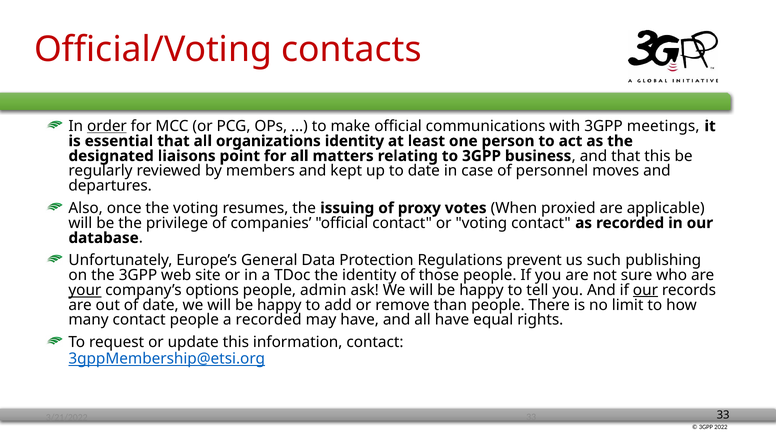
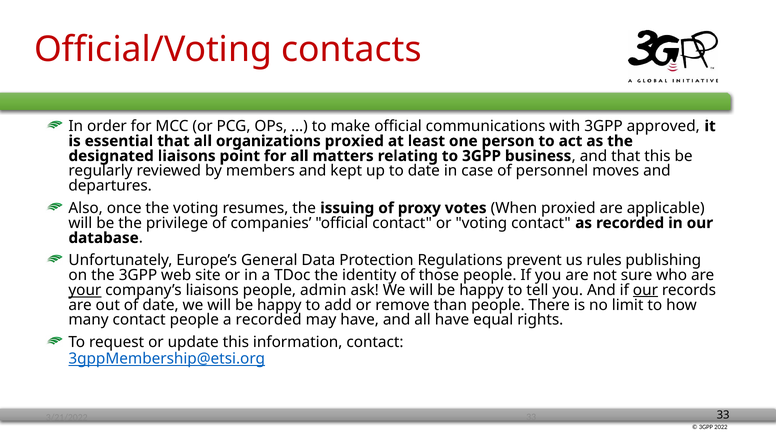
order underline: present -> none (107, 126)
meetings: meetings -> approved (663, 126)
organizations identity: identity -> proxied (354, 141)
such: such -> rules (604, 260)
company’s options: options -> liaisons (212, 290)
